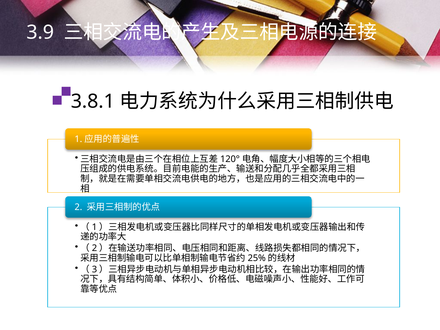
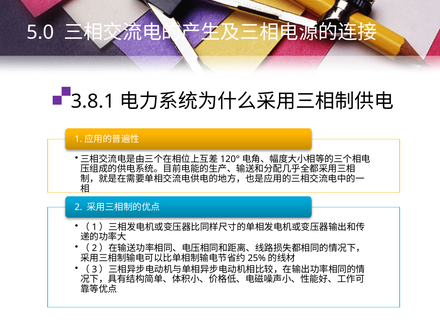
3.9: 3.9 -> 5.0 (40, 33)
